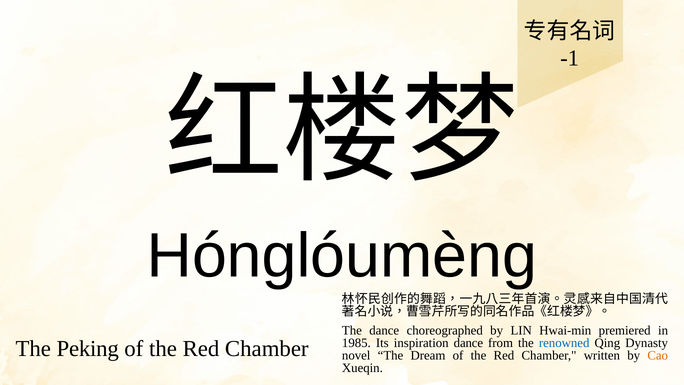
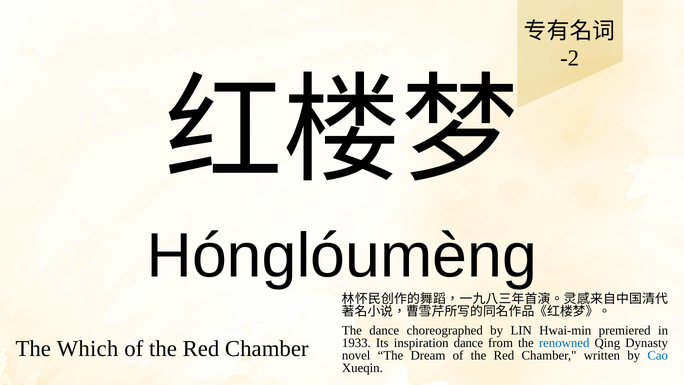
-1: -1 -> -2 (570, 58)
1985: 1985 -> 1933 (356, 343)
Peking: Peking -> Which (87, 349)
Cao colour: orange -> blue (658, 355)
